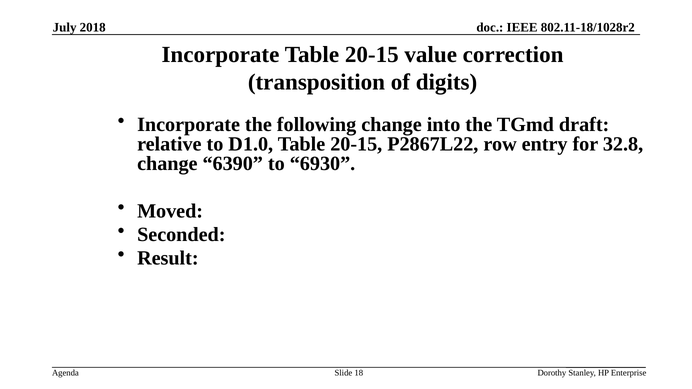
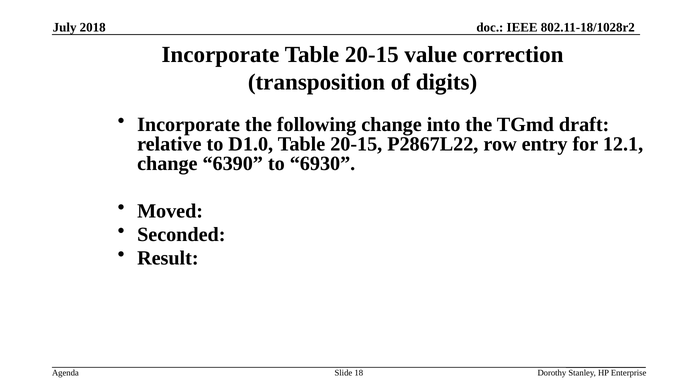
32.8: 32.8 -> 12.1 (623, 144)
